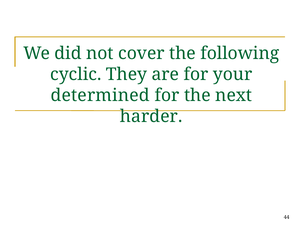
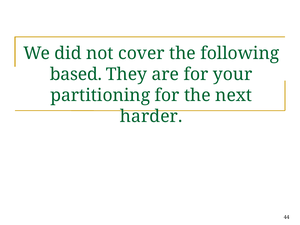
cyclic: cyclic -> based (76, 74)
determined: determined -> partitioning (100, 95)
